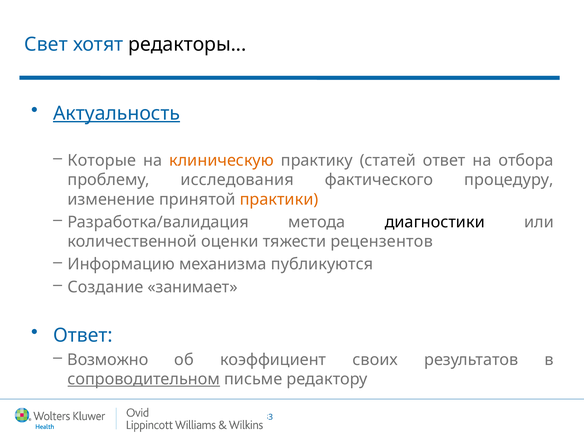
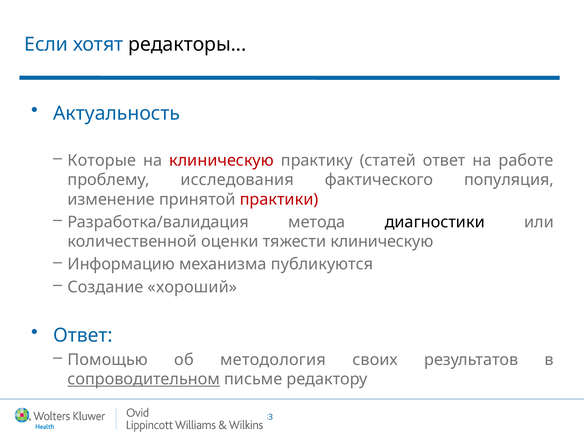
Свет: Свет -> Если (46, 45)
Актуальность underline: present -> none (117, 113)
клиническую colour: orange -> red (222, 160)
отбора: отбора -> работе (526, 160)
процедуру: процедуру -> популяция (509, 180)
практики colour: orange -> red (279, 199)
тяжести рецензентов: рецензентов -> клиническую (382, 242)
занимает: занимает -> хороший (192, 287)
Возможно: Возможно -> Помощью (108, 360)
коэффициент: коэффициент -> методология (273, 360)
